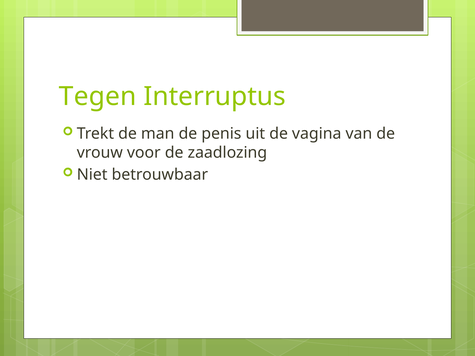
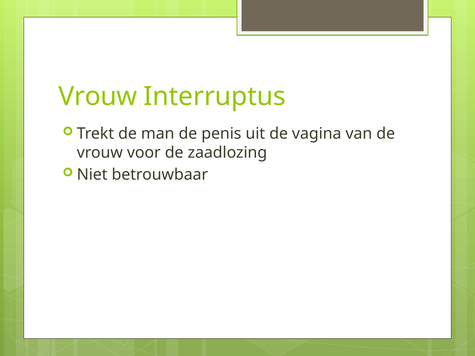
Tegen: Tegen -> Vrouw (98, 96)
